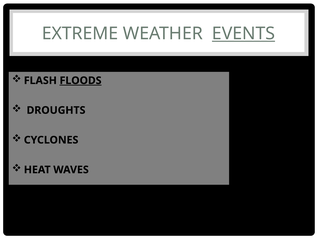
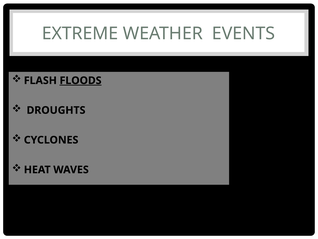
EVENTS underline: present -> none (244, 33)
